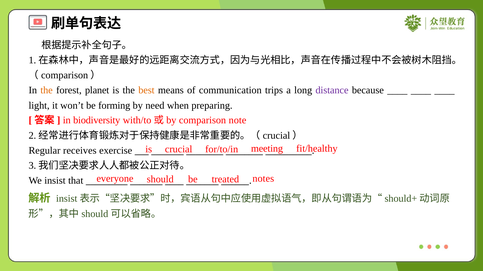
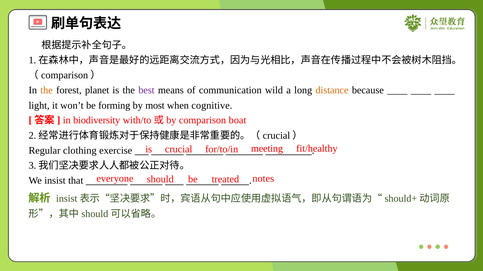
best colour: orange -> purple (146, 91)
trips: trips -> wild (274, 91)
distance colour: purple -> orange (332, 91)
need: need -> most (155, 106)
preparing: preparing -> cognitive (212, 106)
note: note -> boat (238, 121)
receives: receives -> clothing (80, 151)
